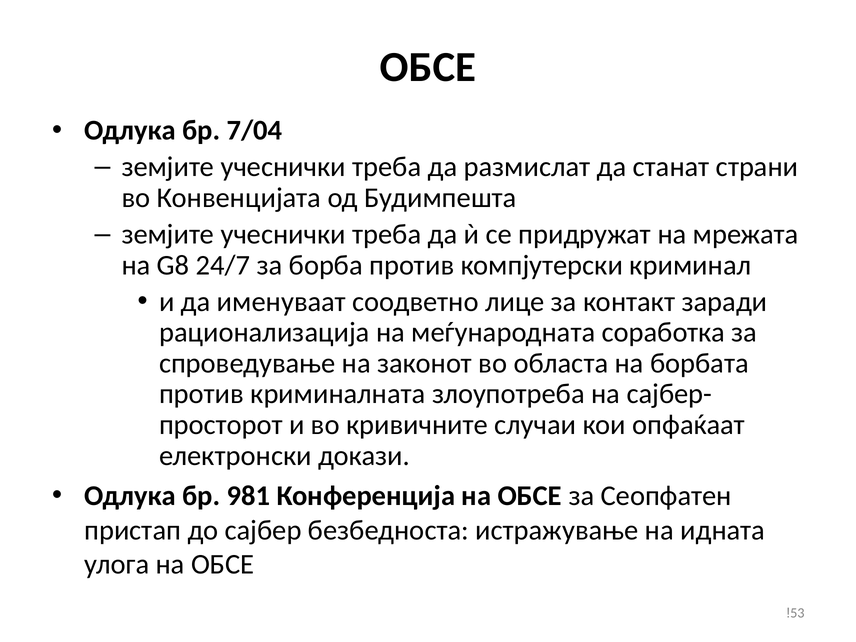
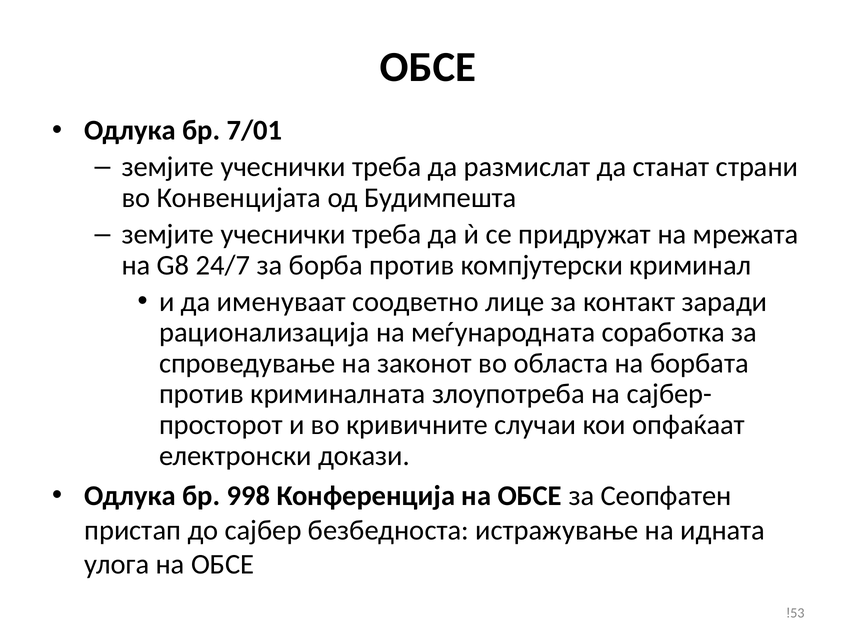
7/04: 7/04 -> 7/01 (255, 131)
981: 981 -> 998 (248, 496)
